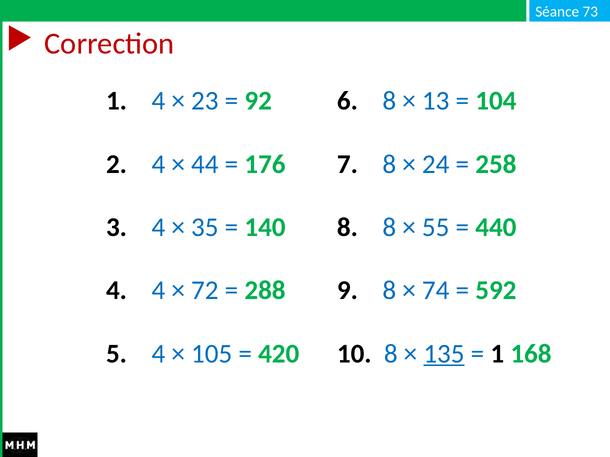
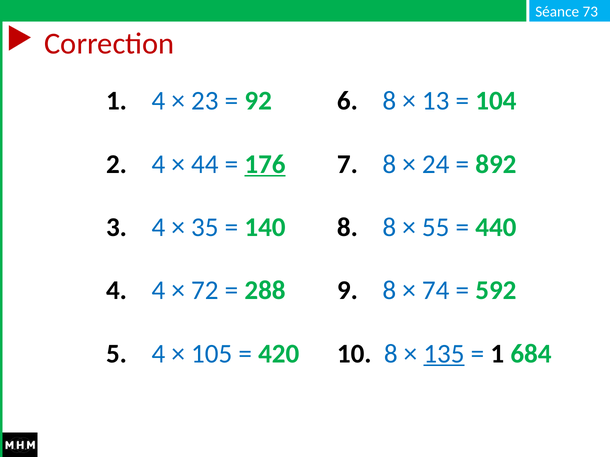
176 underline: none -> present (265, 164)
258: 258 -> 892 (496, 164)
168: 168 -> 684 (531, 354)
